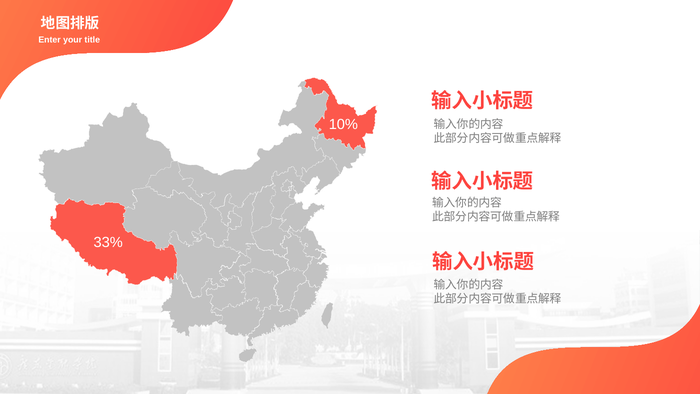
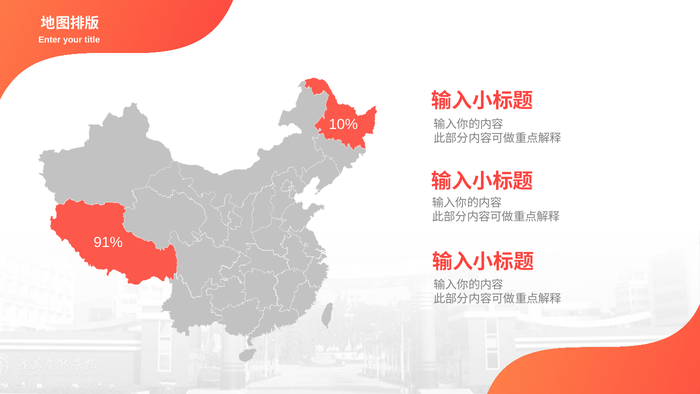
33%: 33% -> 91% (108, 242)
